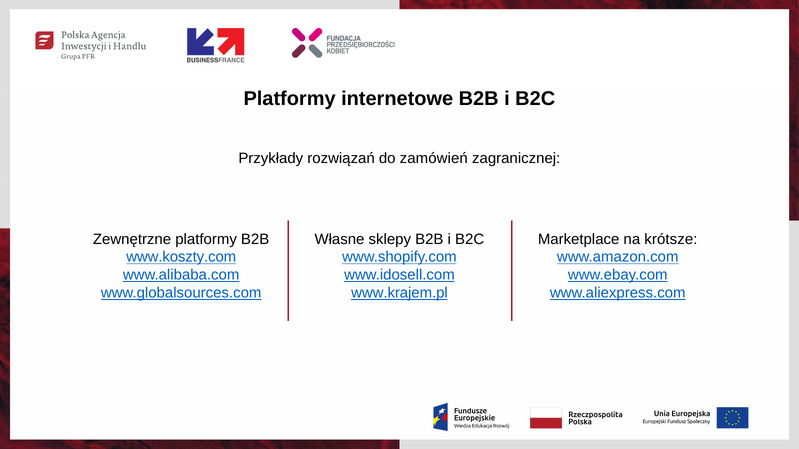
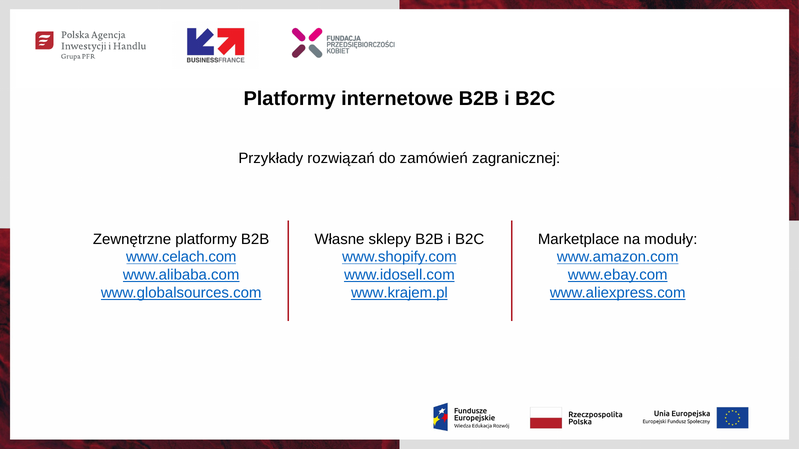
krótsze: krótsze -> moduły (671, 239)
www.koszty.com: www.koszty.com -> www.celach.com (181, 257)
